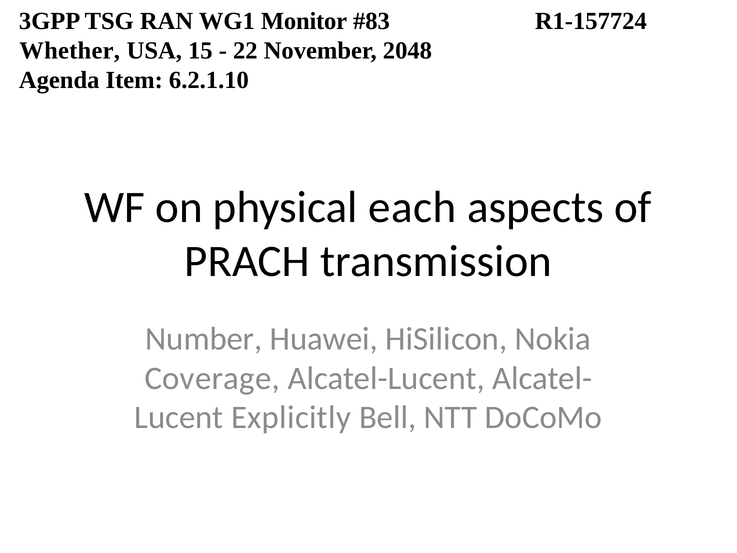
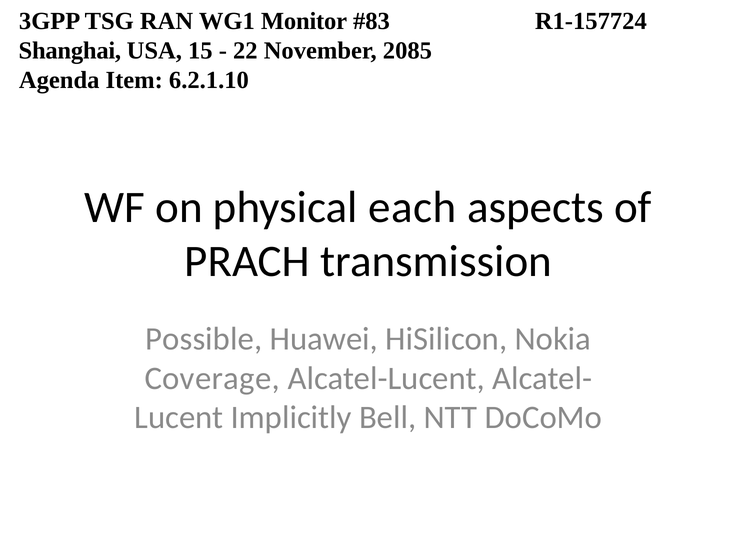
Whether: Whether -> Shanghai (70, 50)
2048: 2048 -> 2085 (407, 50)
Number: Number -> Possible (204, 339)
Explicitly: Explicitly -> Implicitly (291, 417)
